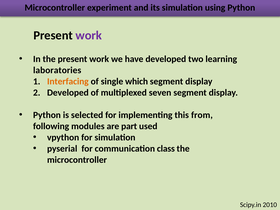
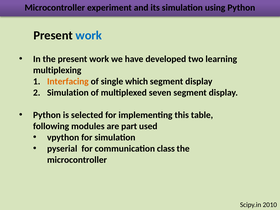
work colour: purple -> blue (89, 35)
laboratories: laboratories -> multiplexing (57, 70)
Developed: Developed -> Simulation (68, 93)
from: from -> table (202, 115)
